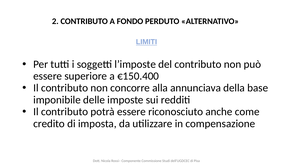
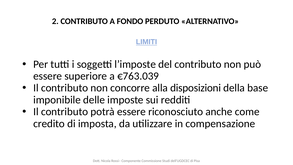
€150.400: €150.400 -> €763.039 (138, 76)
annunciava: annunciava -> disposizioni (196, 88)
